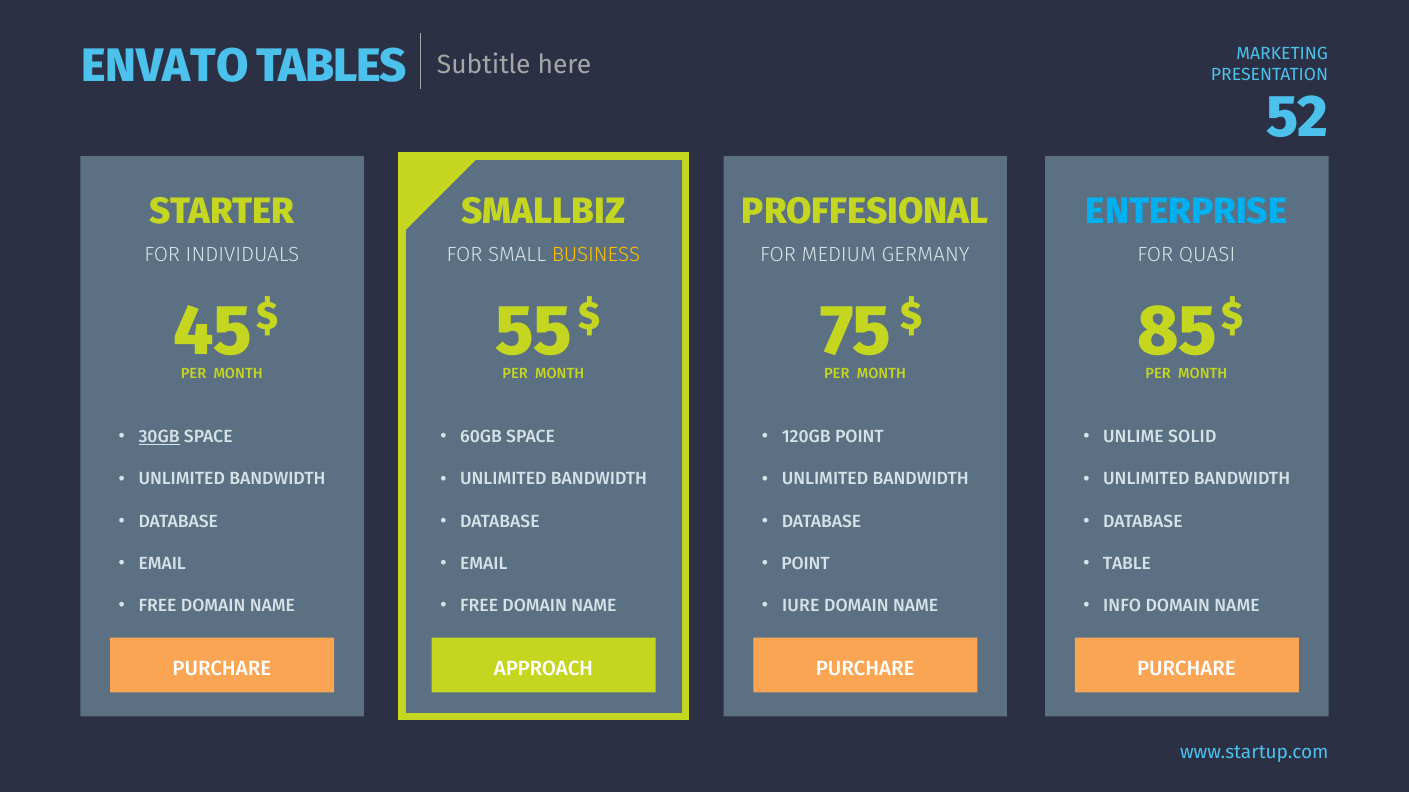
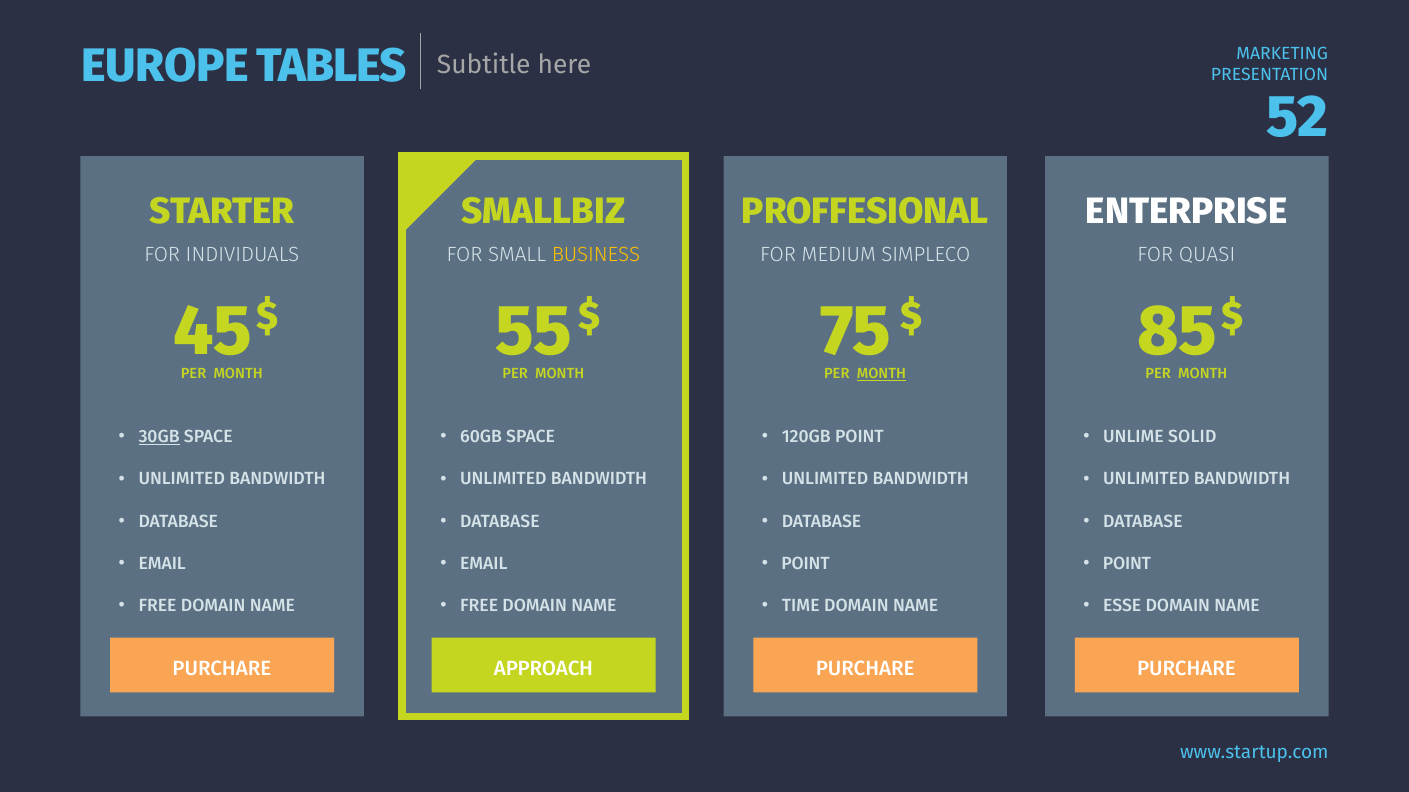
ENVATO: ENVATO -> EUROPE (165, 66)
ENTERPRISE colour: light blue -> white (1187, 211)
GERMANY: GERMANY -> SIMPLECO (926, 255)
MONTH underline: none -> present (881, 374)
TABLE: TABLE -> POINT (1127, 564)
IURE: IURE -> TIME (801, 606)
INFO: INFO -> ESSE (1122, 606)
